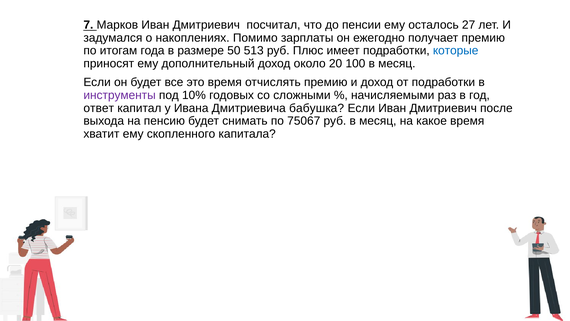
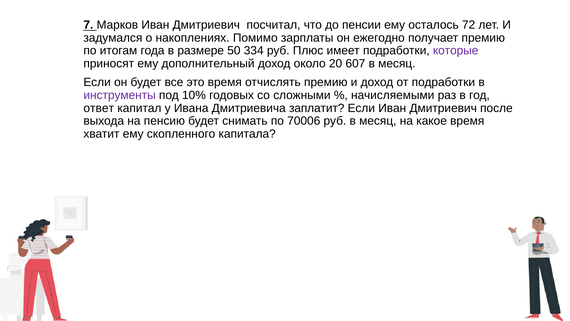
27: 27 -> 72 (469, 25)
513: 513 -> 334 (254, 51)
которые colour: blue -> purple (456, 51)
100: 100 -> 607 (355, 64)
бабушка: бабушка -> заплатит (317, 108)
75067: 75067 -> 70006 (304, 121)
